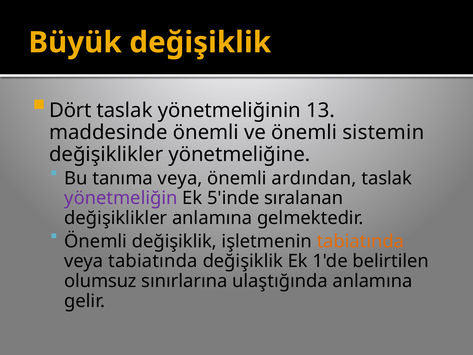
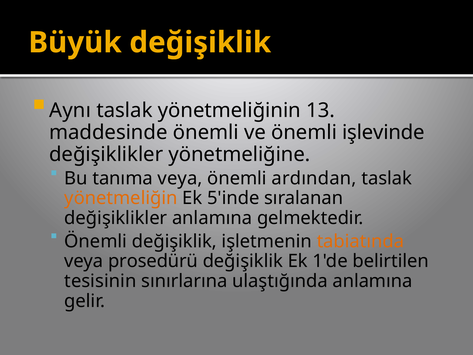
Dört: Dört -> Aynı (70, 110)
sistemin: sistemin -> işlevinde (384, 132)
yönetmeliğin colour: purple -> orange (121, 198)
veya tabiatında: tabiatında -> prosedürü (153, 261)
olumsuz: olumsuz -> tesisinin (100, 281)
